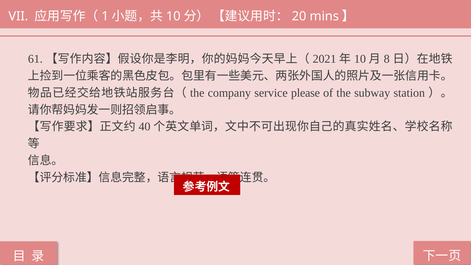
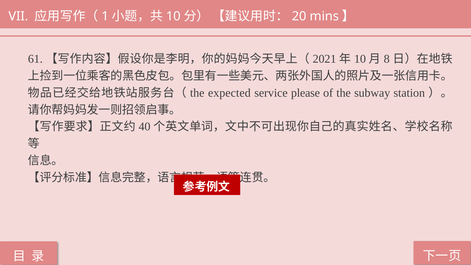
company: company -> expected (229, 93)
